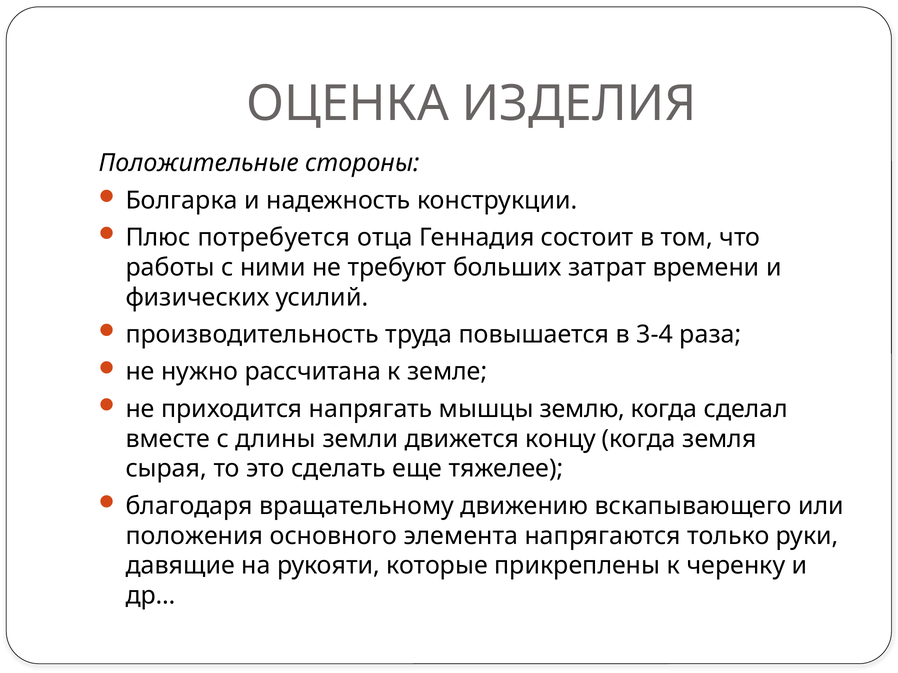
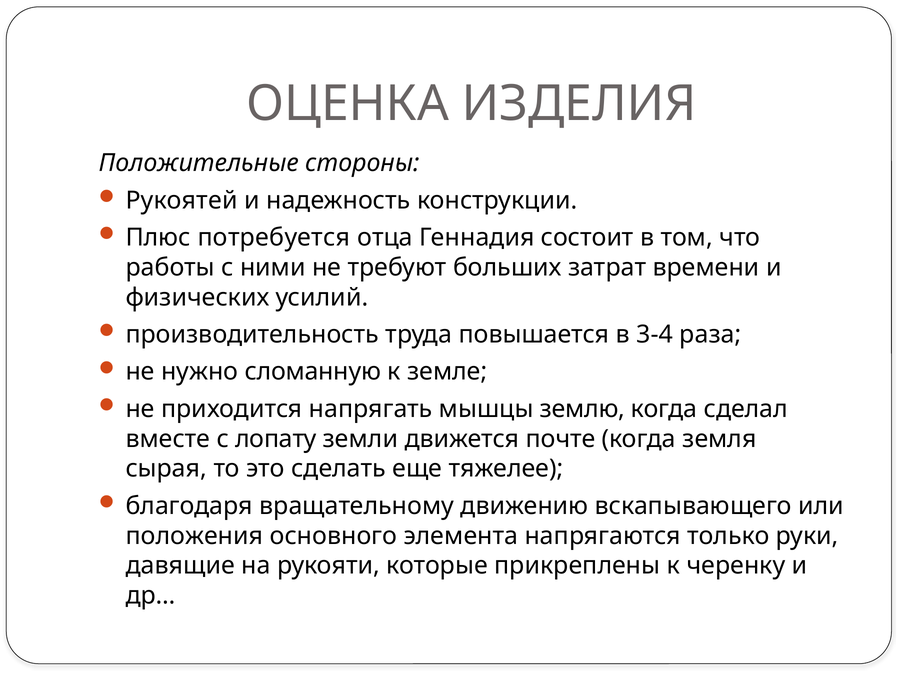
Болгарка: Болгарка -> Рукоятей (182, 201)
рассчитана: рассчитана -> сломанную (313, 372)
длины: длины -> лопату (276, 439)
концу: концу -> почте (561, 439)
